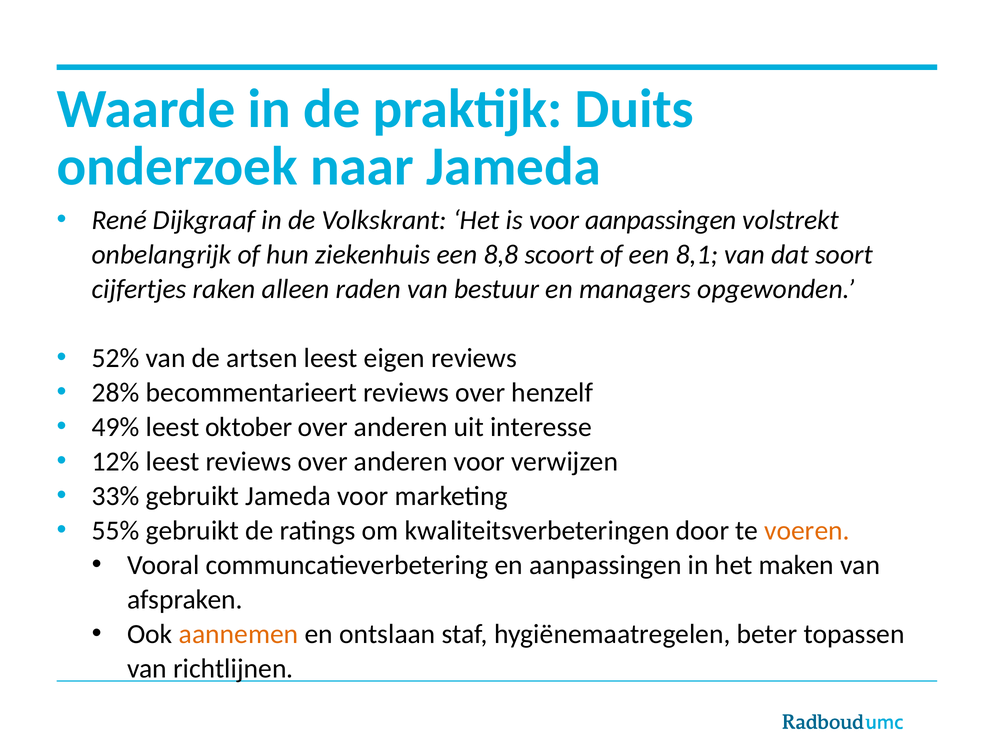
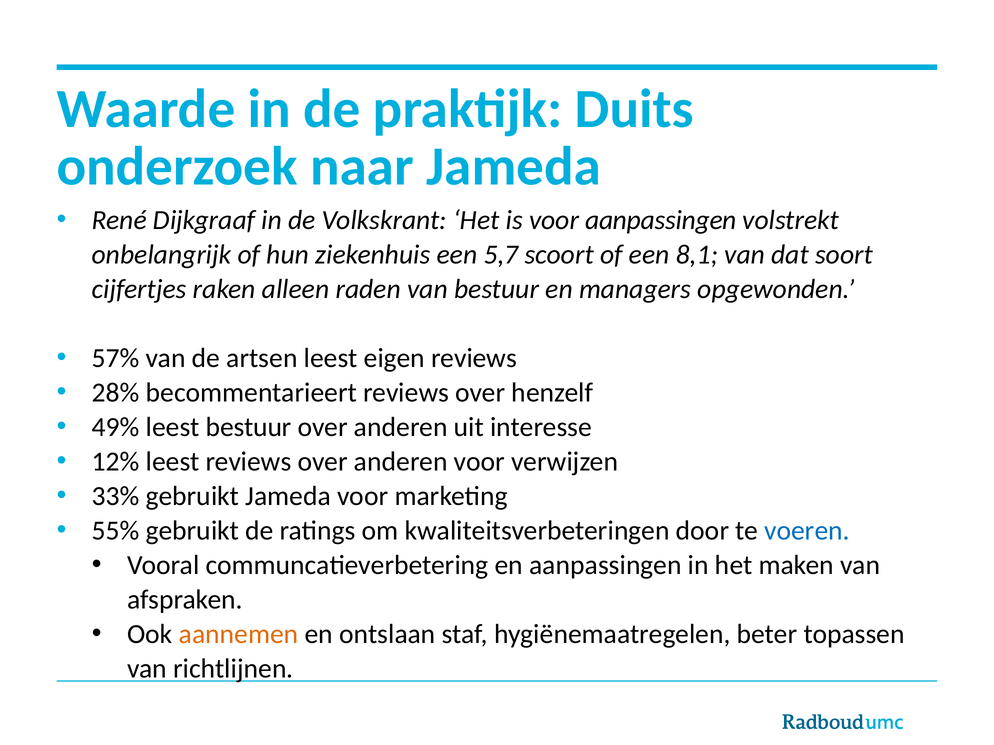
8,8: 8,8 -> 5,7 (501, 255)
52%: 52% -> 57% (116, 359)
leest oktober: oktober -> bestuur (249, 428)
voeren colour: orange -> blue (807, 531)
